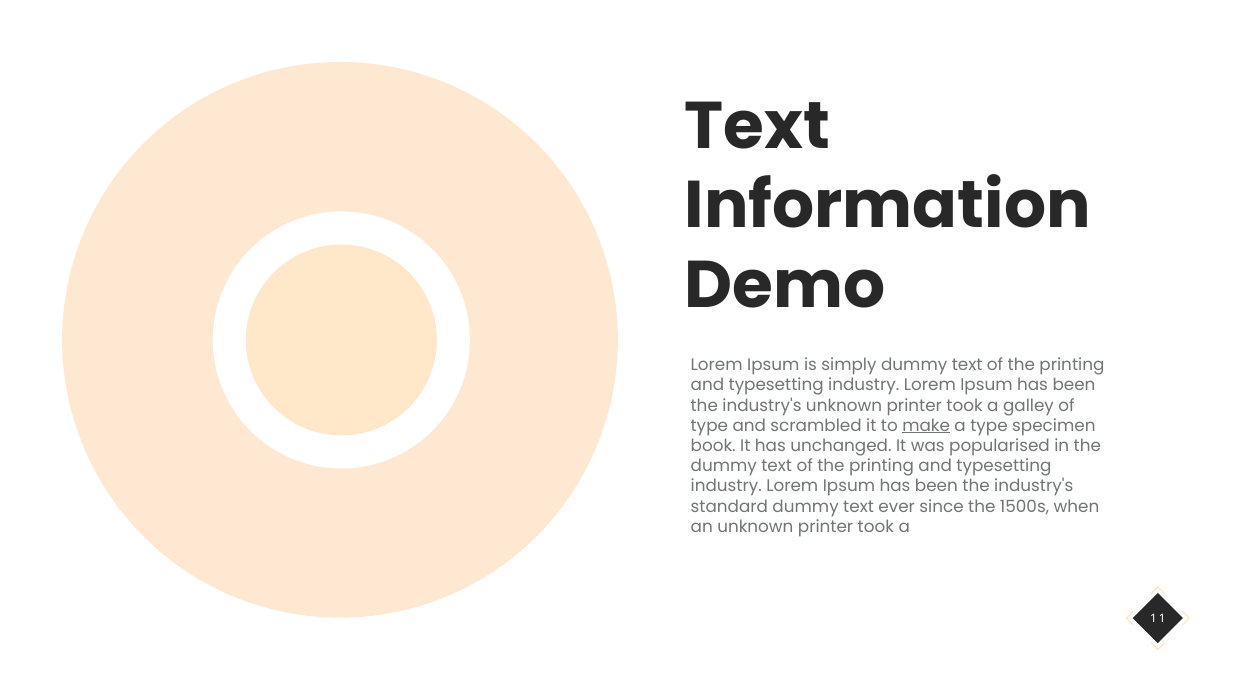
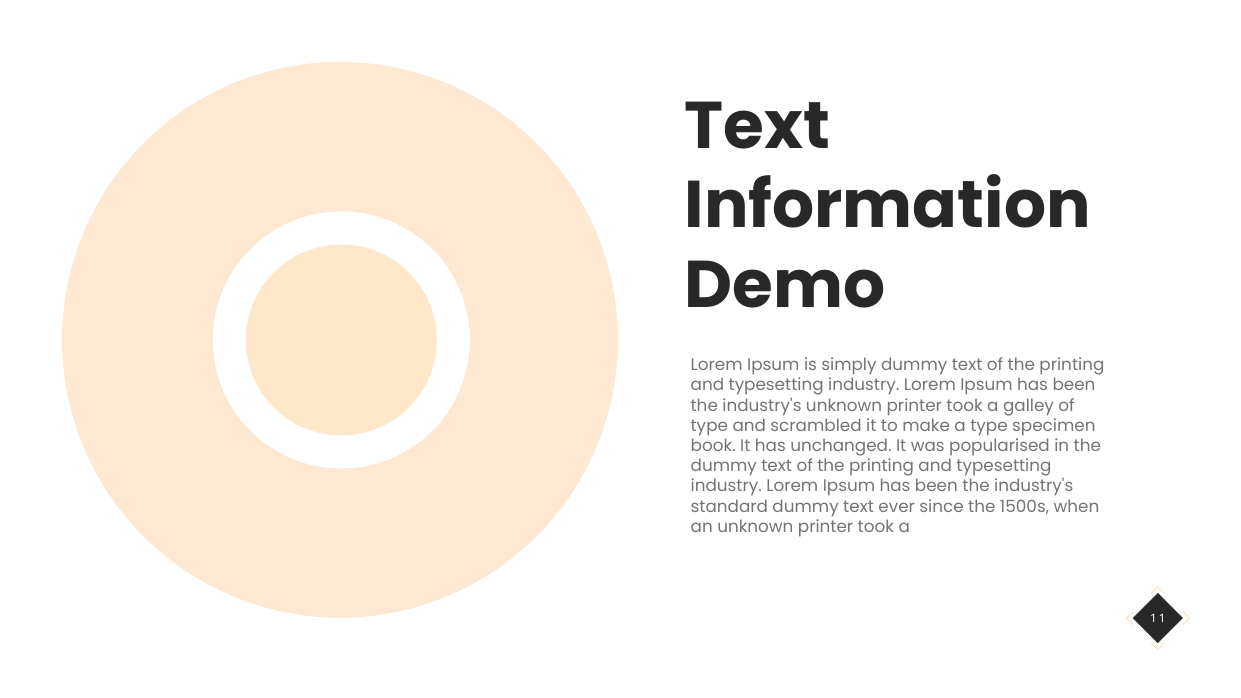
make underline: present -> none (926, 426)
